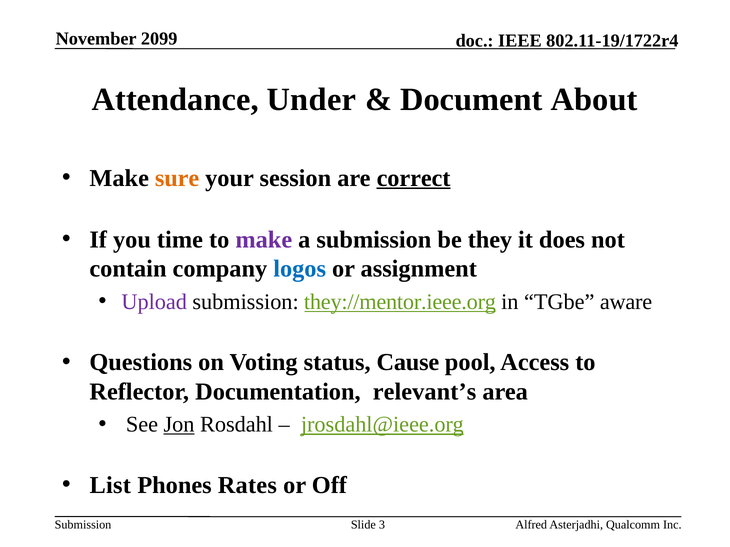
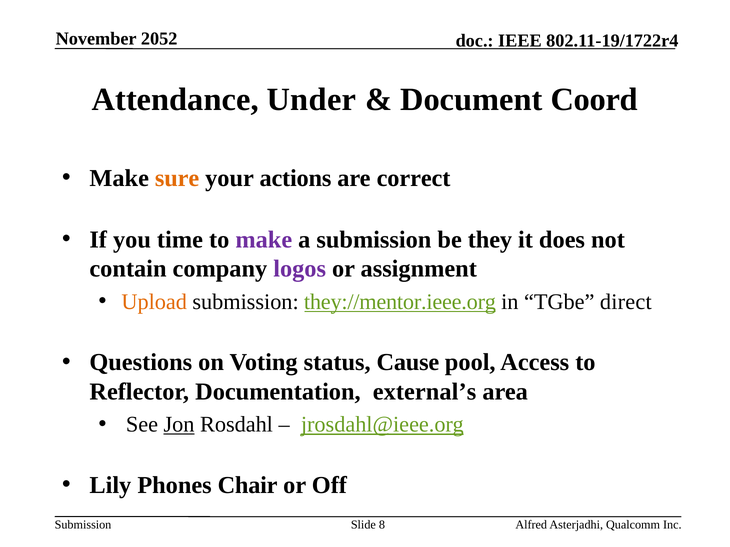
2099: 2099 -> 2052 (159, 39)
About: About -> Coord (594, 100)
session: session -> actions (295, 178)
correct underline: present -> none (414, 178)
logos colour: blue -> purple (300, 269)
Upload colour: purple -> orange (154, 302)
aware: aware -> direct (626, 302)
relevant’s: relevant’s -> external’s (425, 392)
List: List -> Lily (110, 485)
Rates: Rates -> Chair (248, 485)
3: 3 -> 8 (382, 525)
